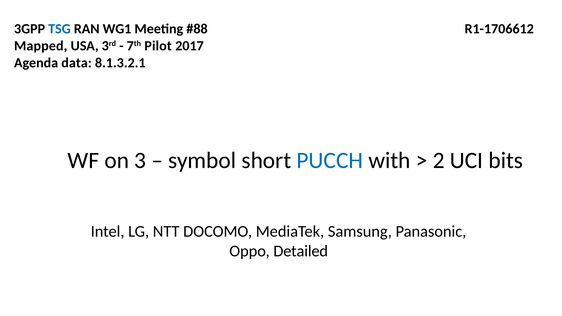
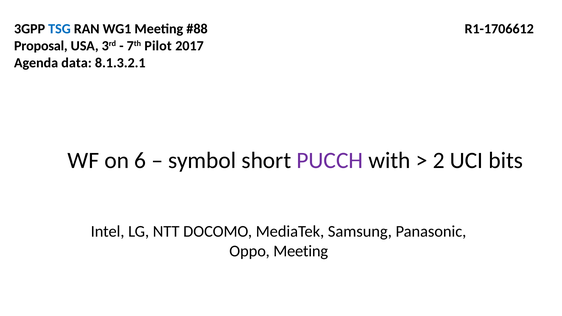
Mapped: Mapped -> Proposal (41, 46)
3: 3 -> 6 (140, 160)
PUCCH colour: blue -> purple (330, 160)
Oppo Detailed: Detailed -> Meeting (301, 251)
